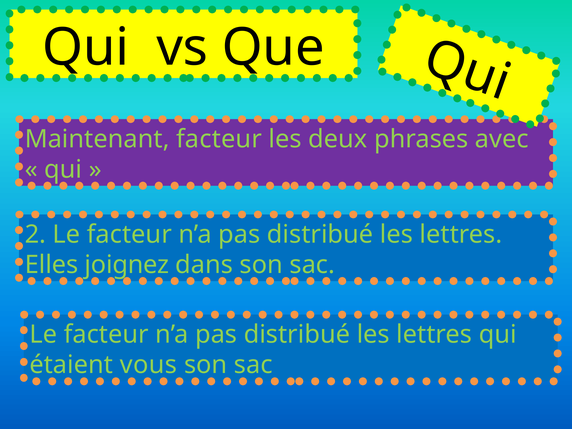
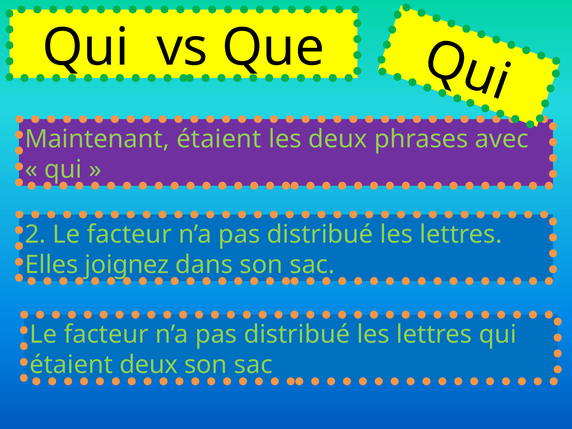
Maintenant facteur: facteur -> étaient (219, 139)
étaient vous: vous -> deux (149, 365)
